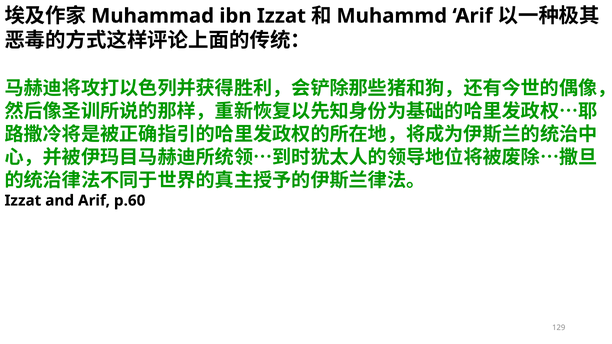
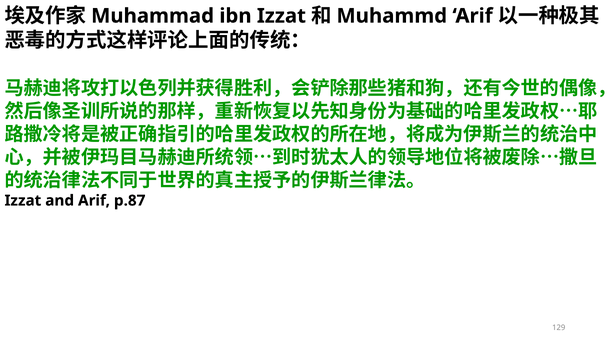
p.60: p.60 -> p.87 (130, 201)
